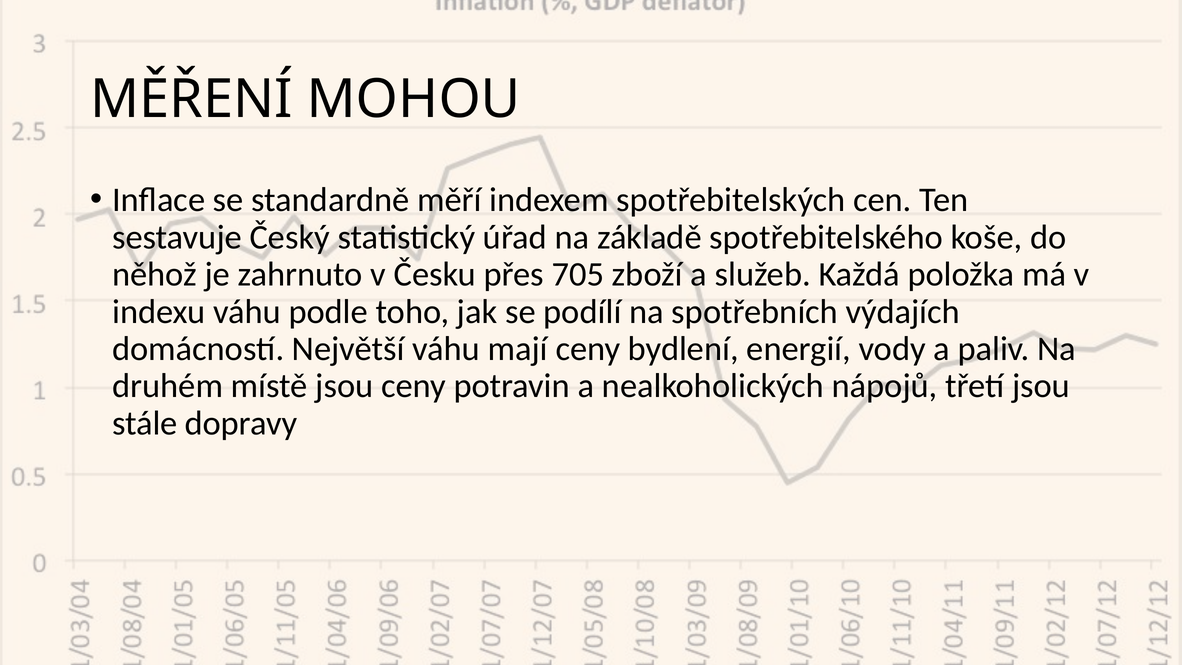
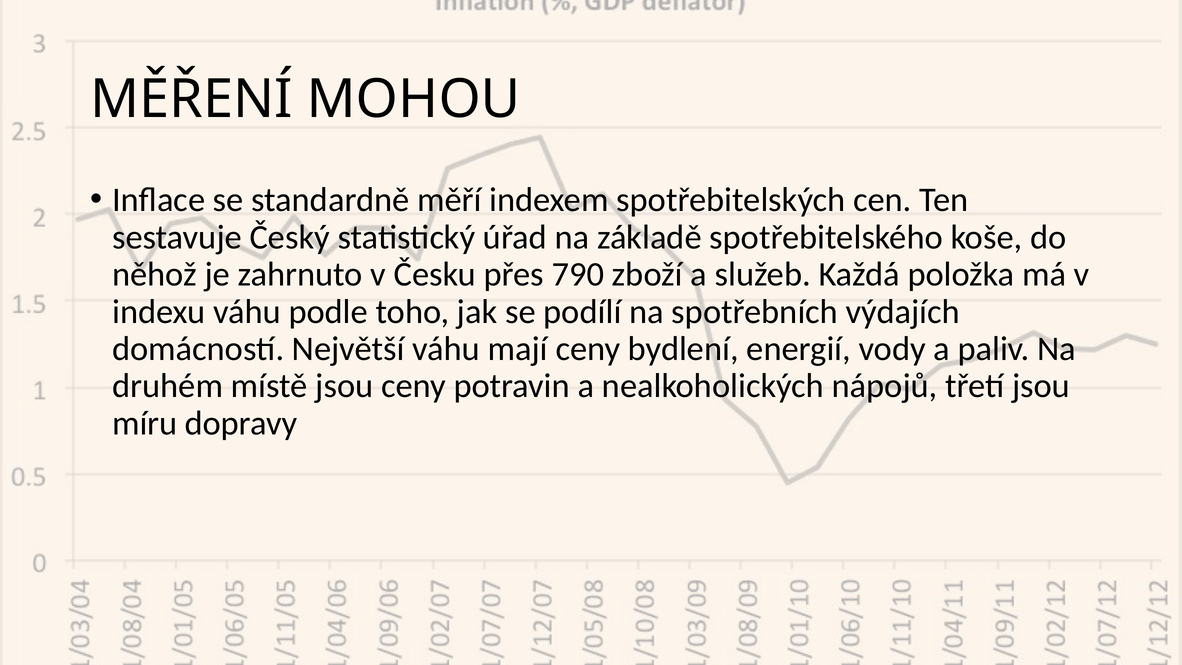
705: 705 -> 790 (578, 274)
stále: stále -> míru (145, 423)
